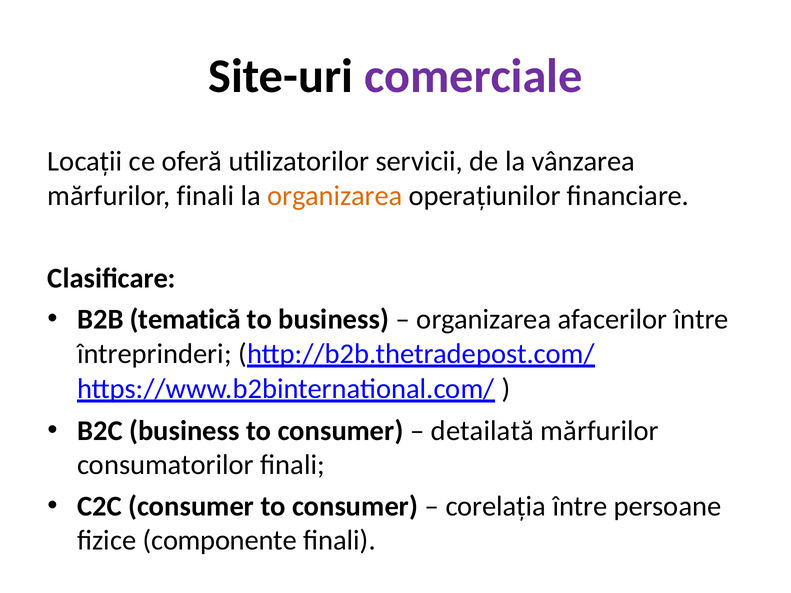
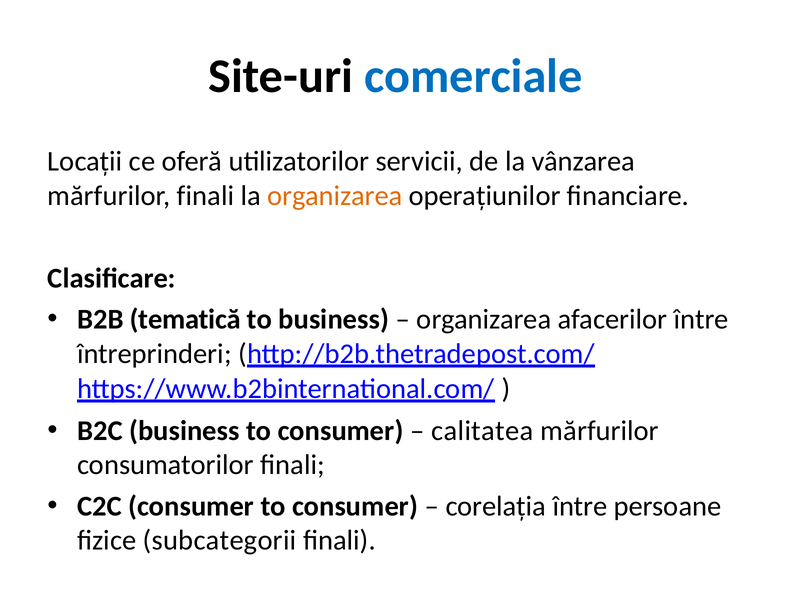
comerciale colour: purple -> blue (473, 77)
detailată: detailată -> calitatea (482, 431)
componente: componente -> subcategorii (220, 541)
